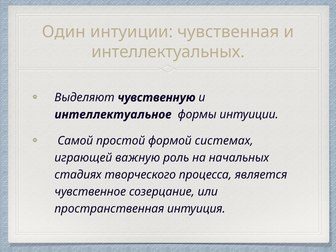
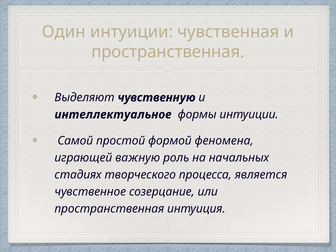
интеллектуальных: интеллектуальных -> пространственная (168, 52)
системах: системах -> феномена (224, 141)
